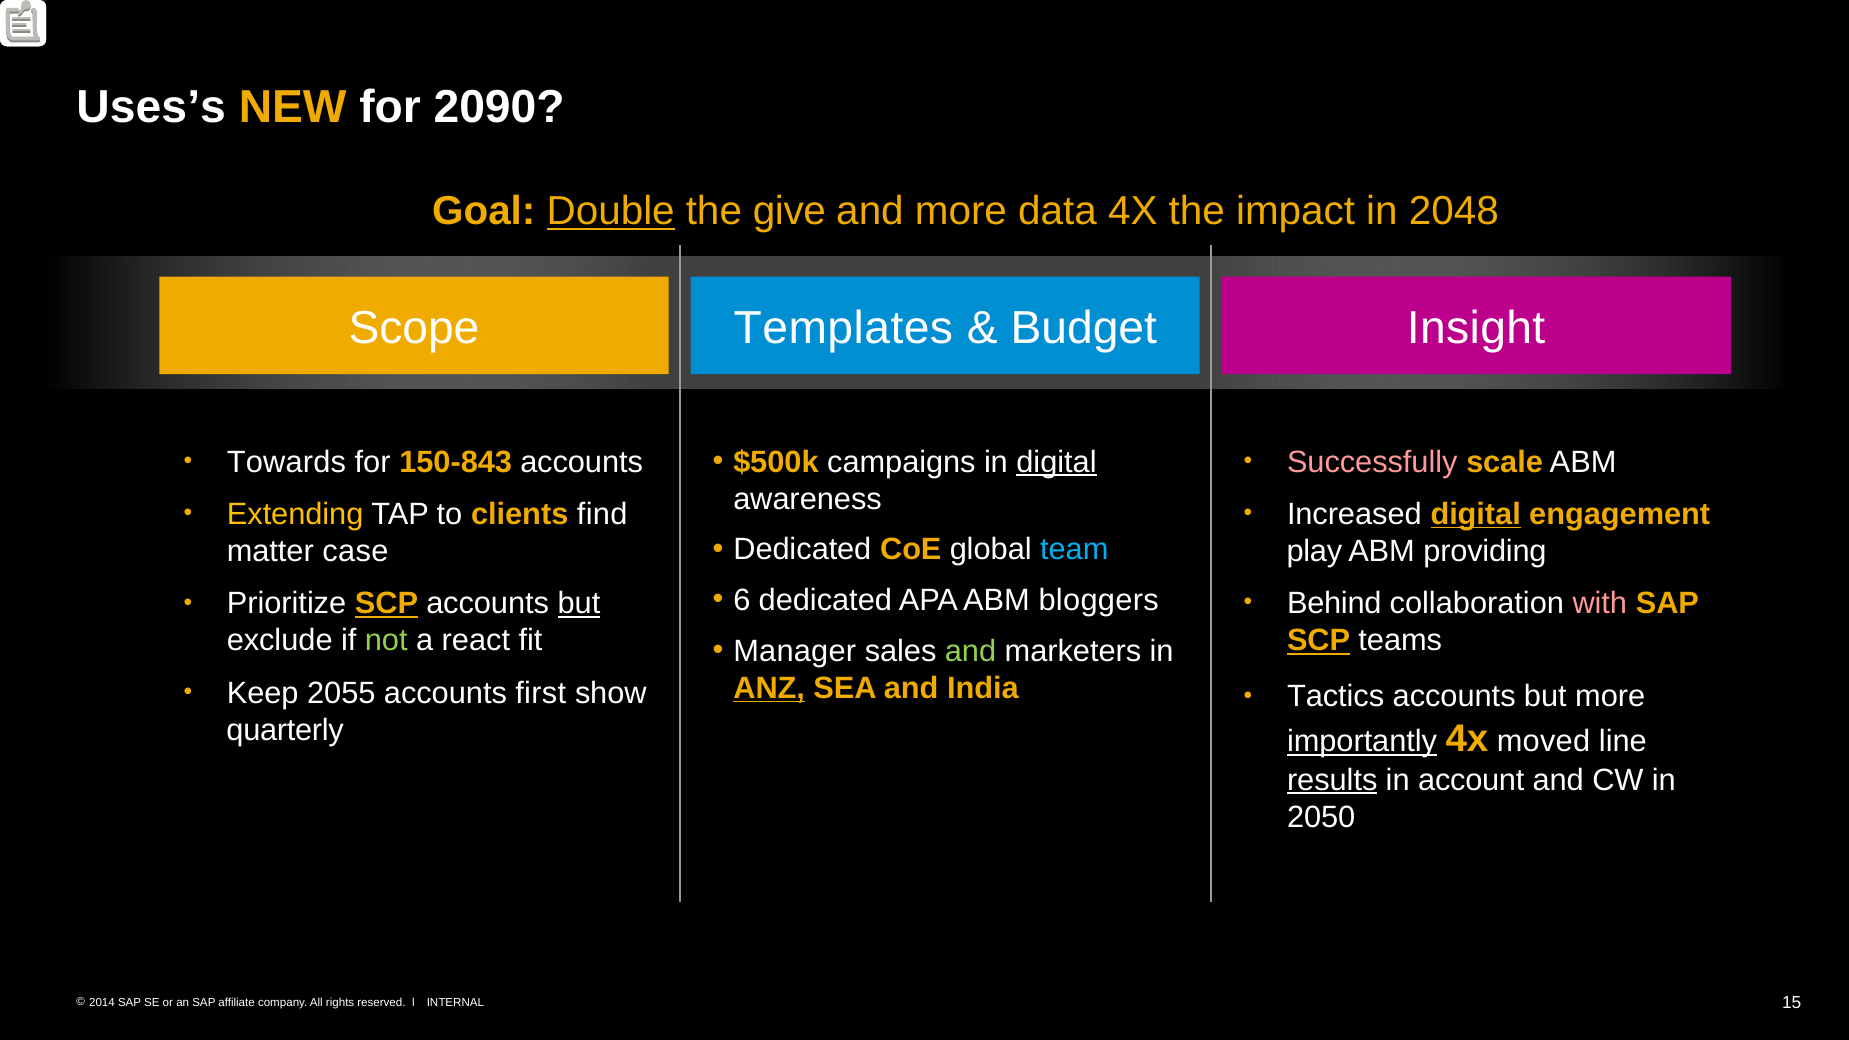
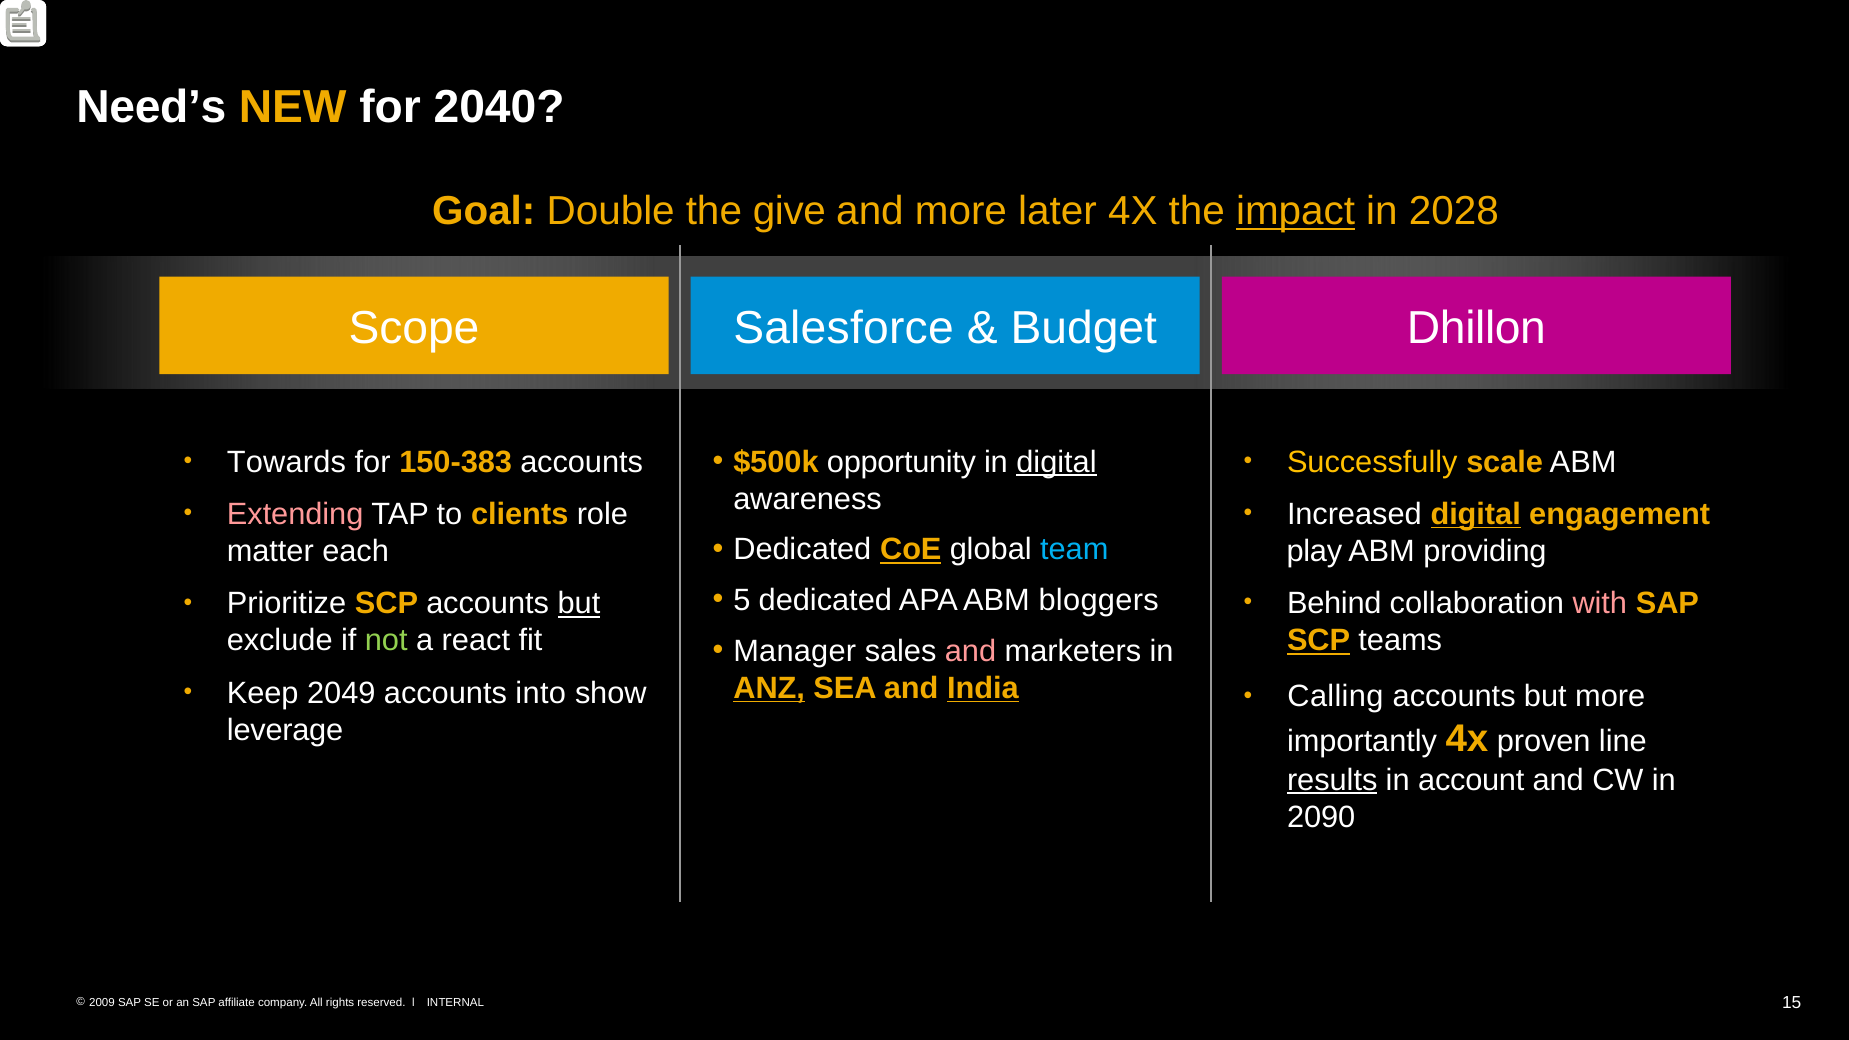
Uses’s: Uses’s -> Need’s (151, 107)
2090: 2090 -> 2040 (499, 107)
Double underline: present -> none (611, 211)
data: data -> later (1058, 211)
impact underline: none -> present (1296, 211)
2048: 2048 -> 2028 (1454, 211)
Templates: Templates -> Salesforce (844, 329)
Insight: Insight -> Dhillon (1476, 329)
campaigns: campaigns -> opportunity (902, 462)
Successfully colour: pink -> yellow (1372, 462)
150-843: 150-843 -> 150-383 (456, 462)
Extending colour: yellow -> pink (295, 514)
find: find -> role (602, 514)
CoE underline: none -> present (911, 550)
case: case -> each (356, 551)
6: 6 -> 5 (742, 600)
SCP underline: present -> none (386, 604)
and colour: light green -> pink (970, 651)
India underline: none -> present (983, 688)
2055: 2055 -> 2049 (341, 693)
first: first -> into (541, 693)
Tactics: Tactics -> Calling (1335, 697)
quarterly: quarterly -> leverage (285, 730)
importantly underline: present -> none (1362, 741)
moved: moved -> proven (1544, 741)
2050: 2050 -> 2090 (1321, 817)
2014: 2014 -> 2009 (102, 1002)
